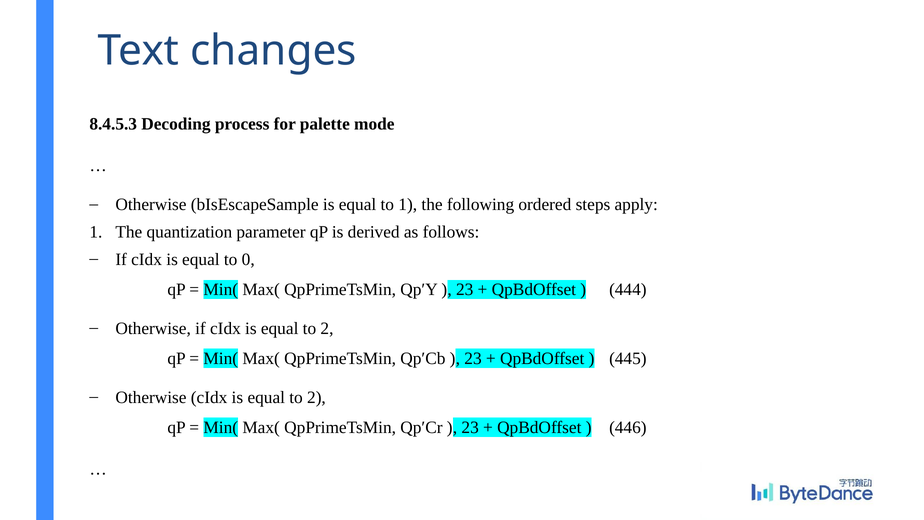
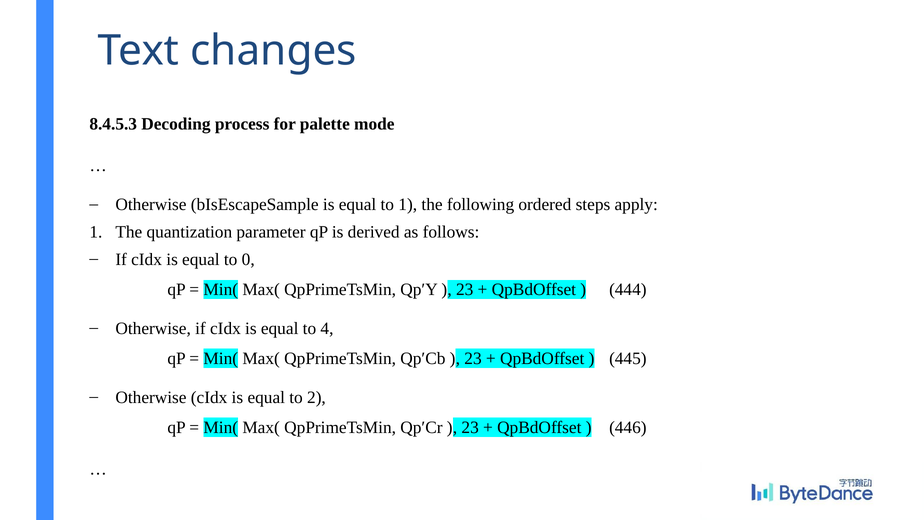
2: 2 -> 4 (327, 328)
